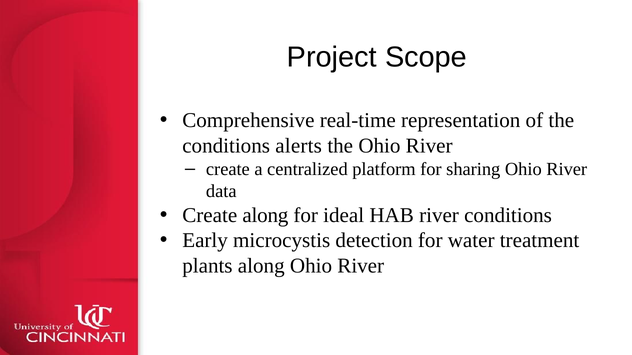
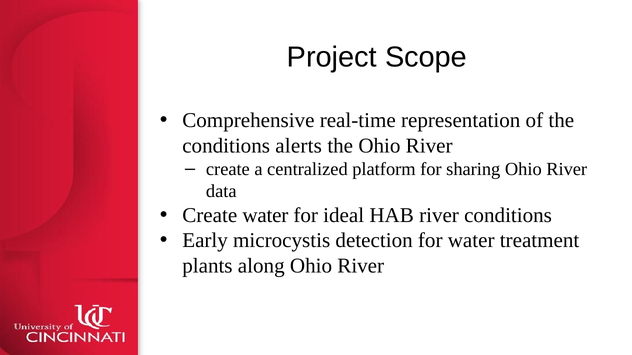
Create along: along -> water (265, 216)
